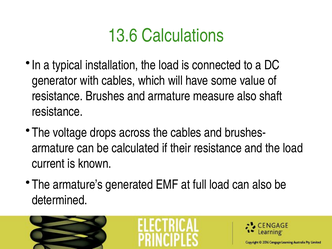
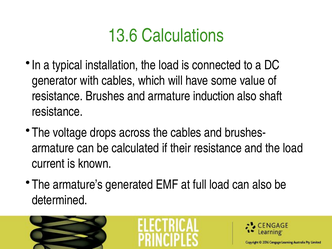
measure: measure -> induction (214, 96)
